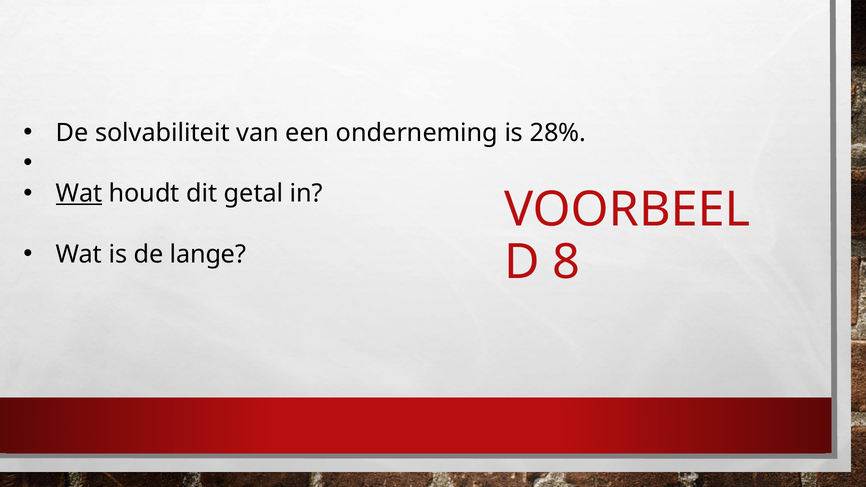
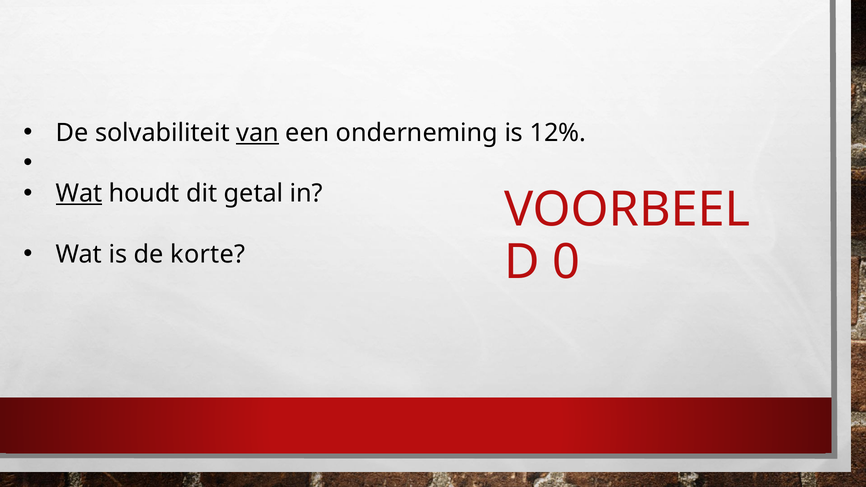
van underline: none -> present (258, 133)
28%: 28% -> 12% (558, 133)
lange: lange -> korte (208, 254)
8: 8 -> 0 (566, 262)
